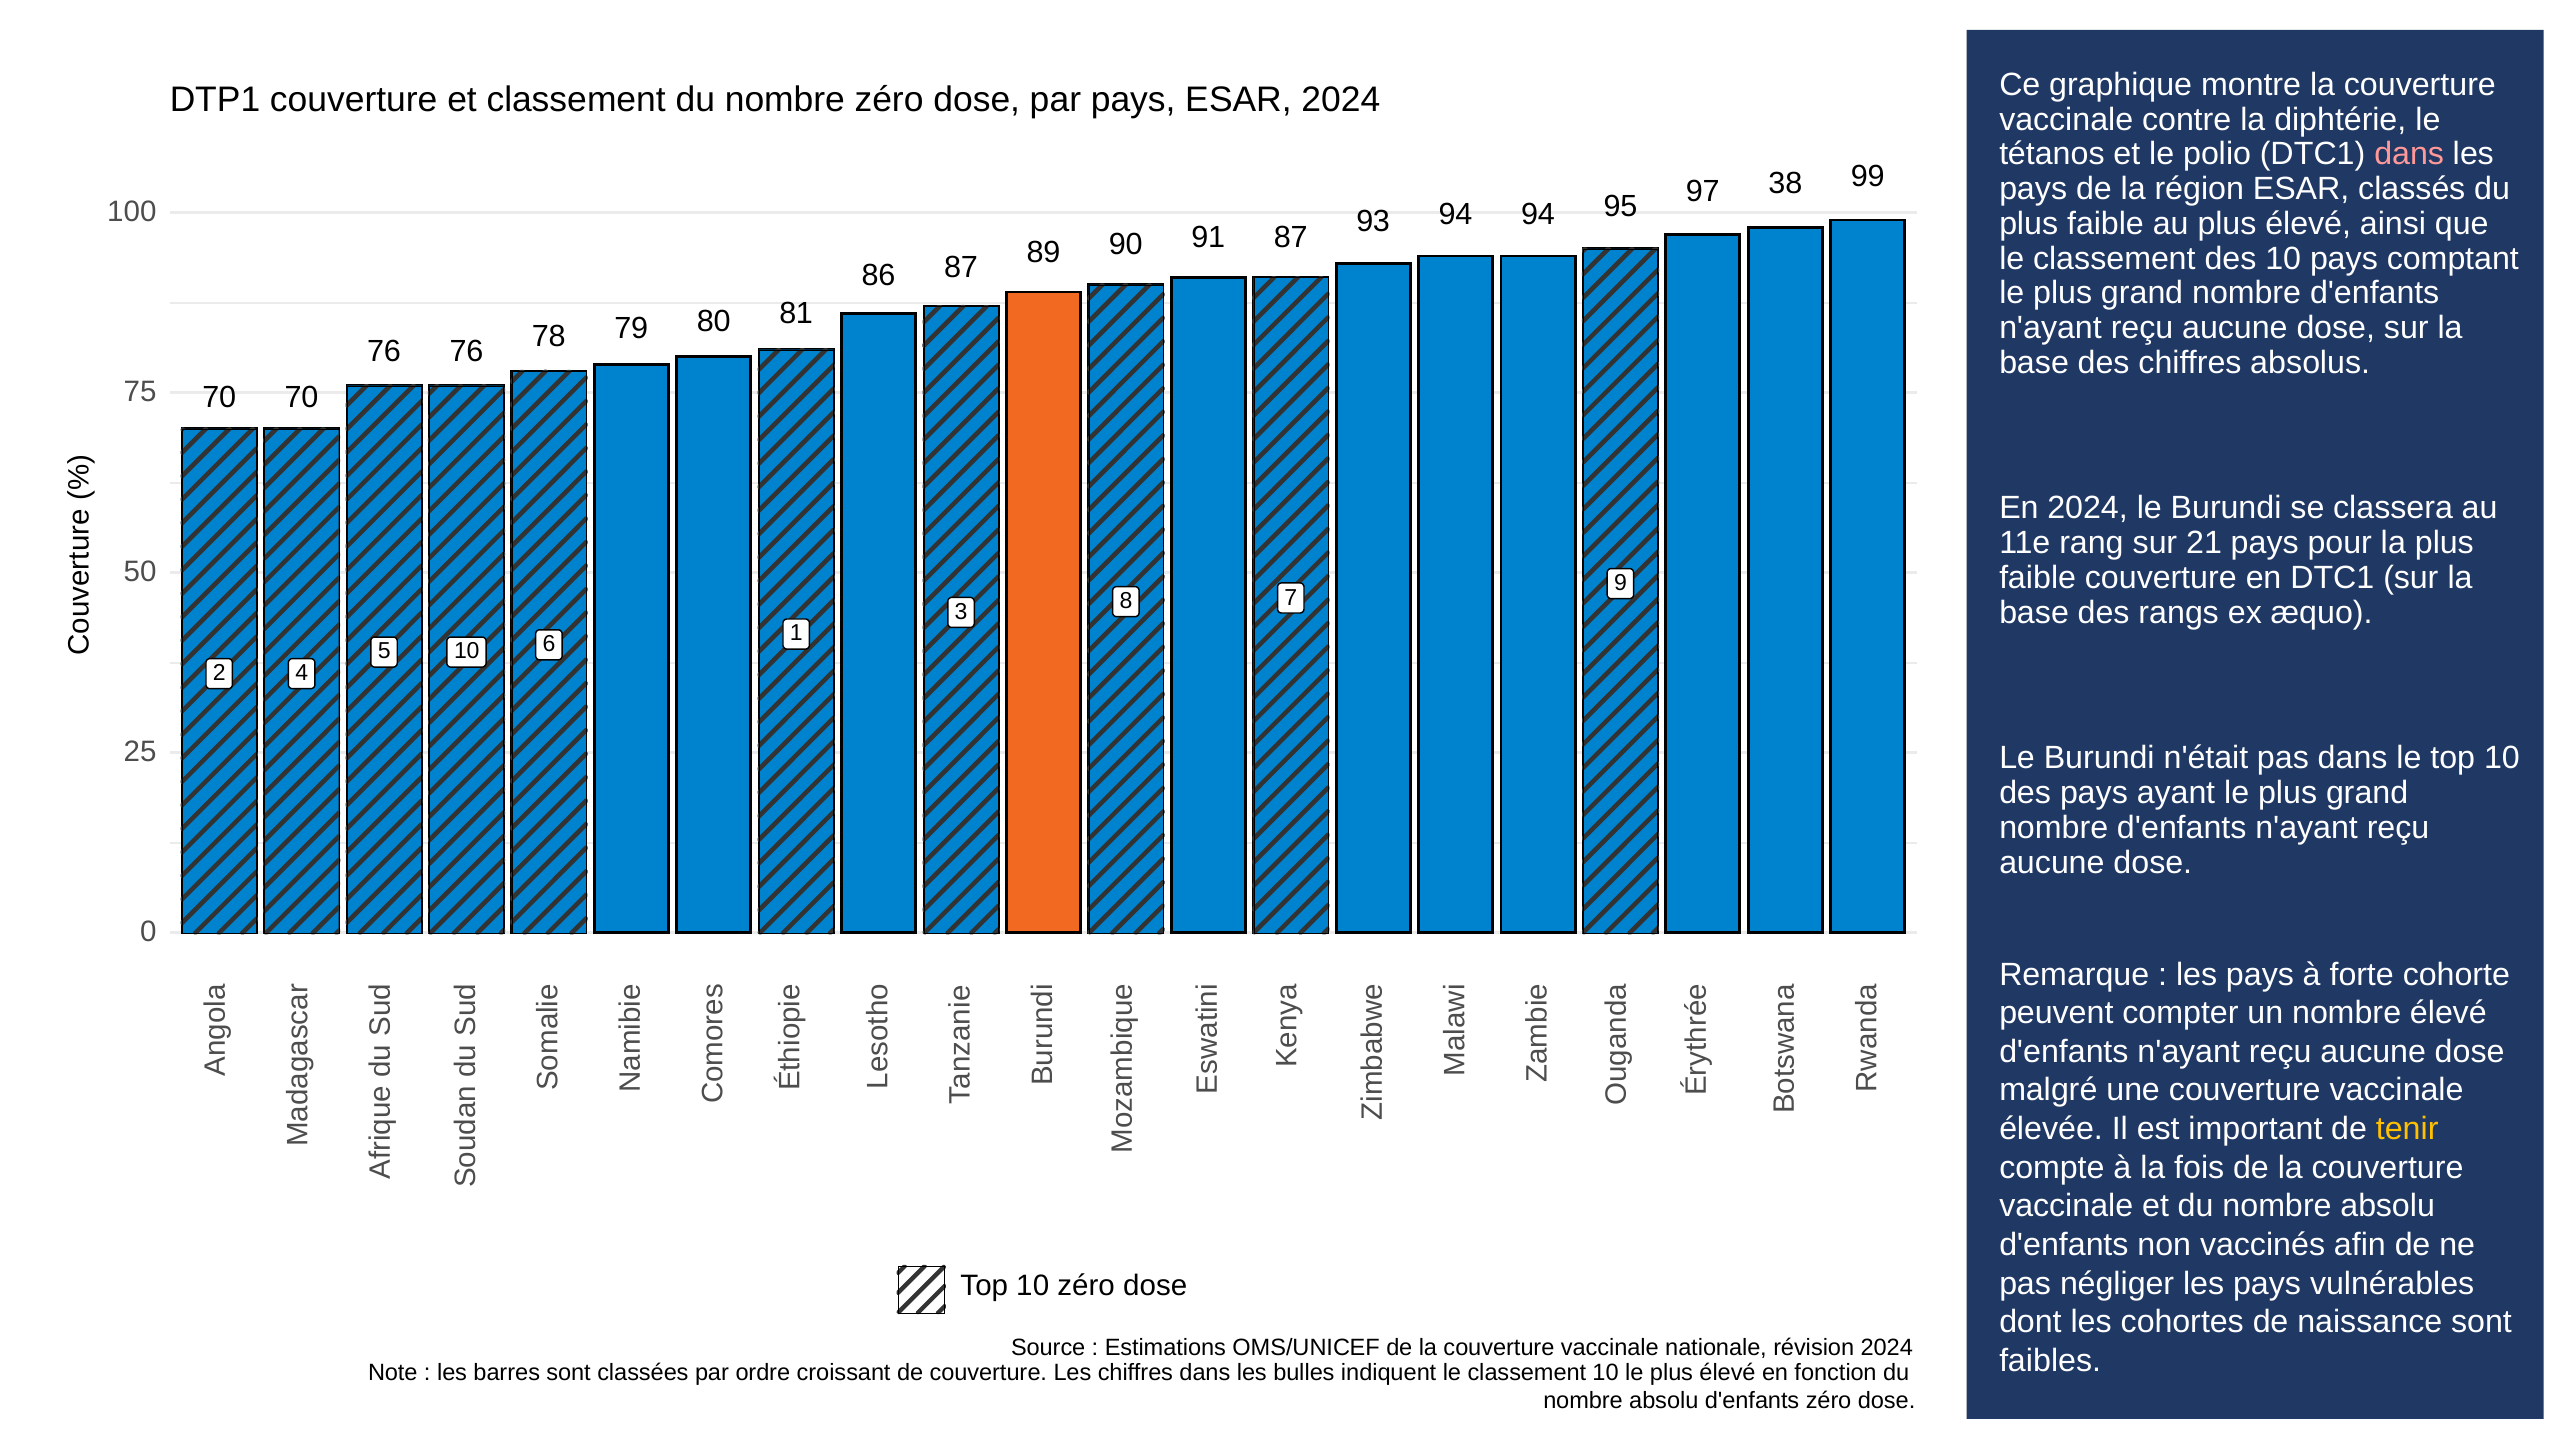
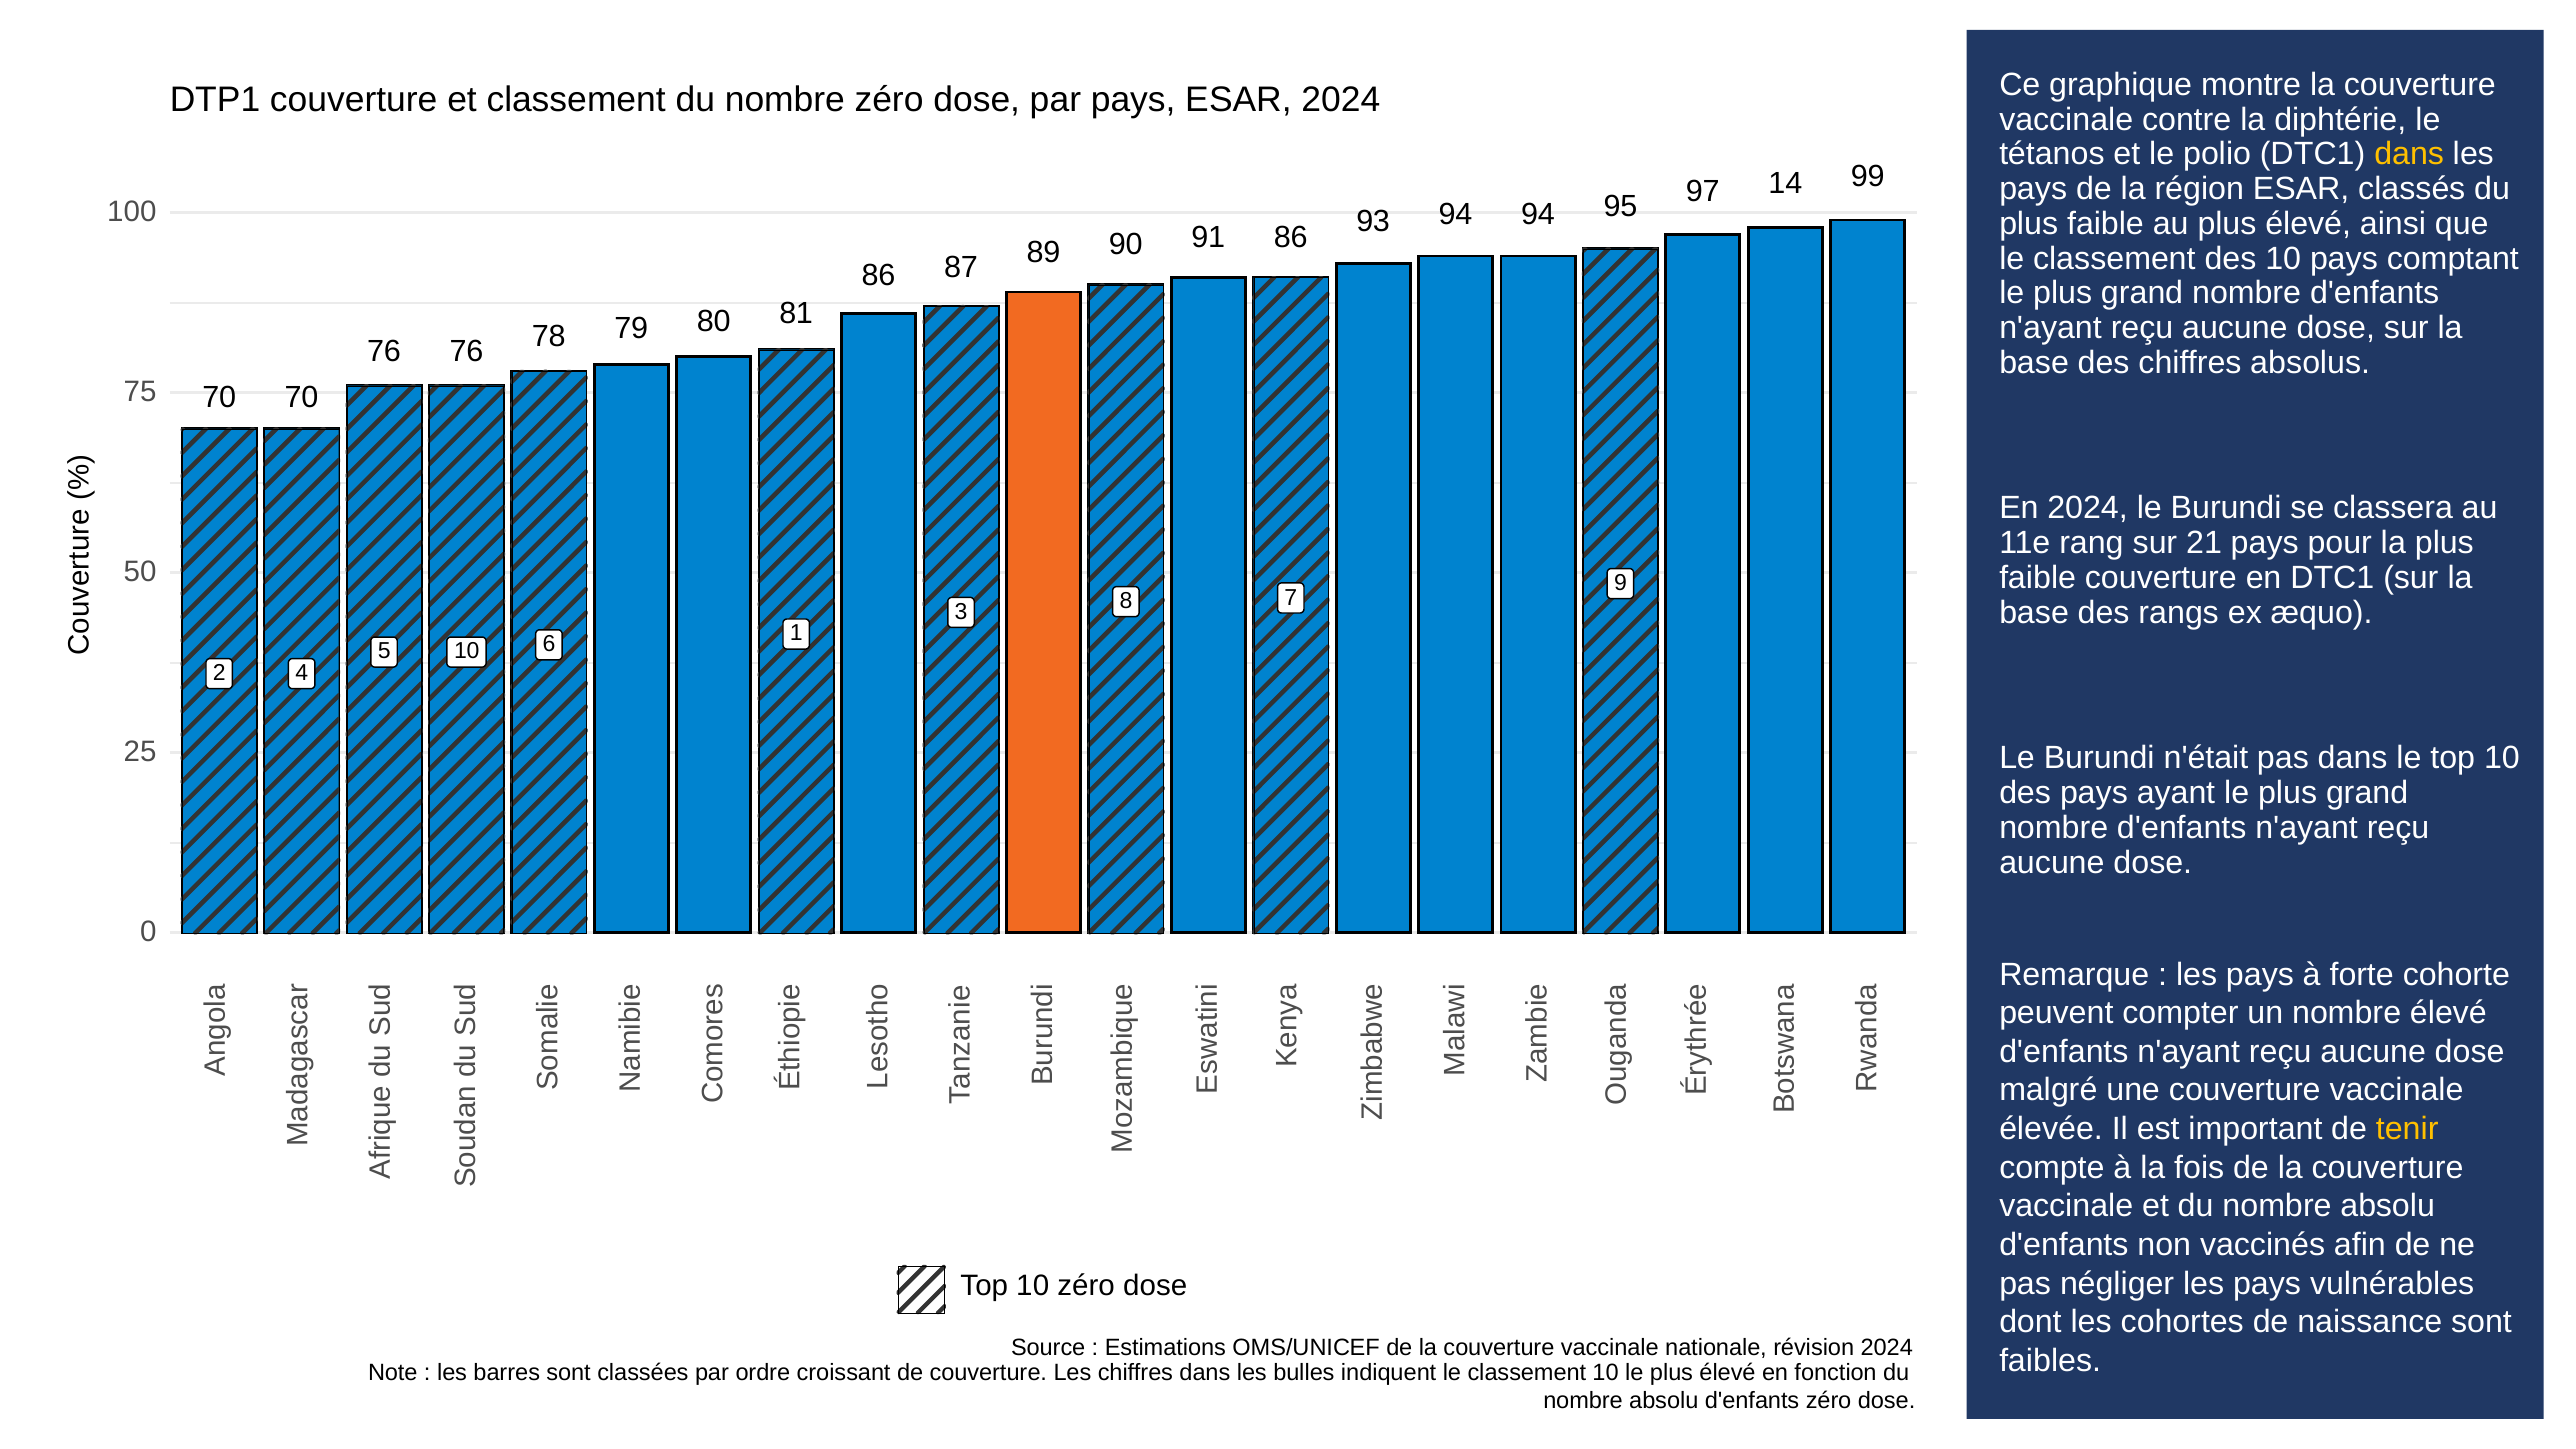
dans colour: pink -> yellow (2409, 154)
38: 38 -> 14 (1785, 184)
90 87: 87 -> 86 (1291, 237)
